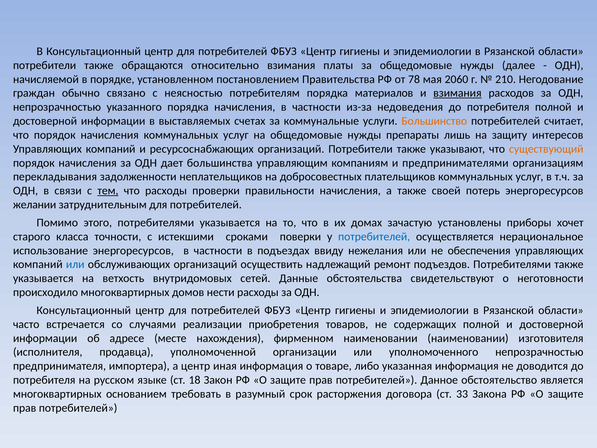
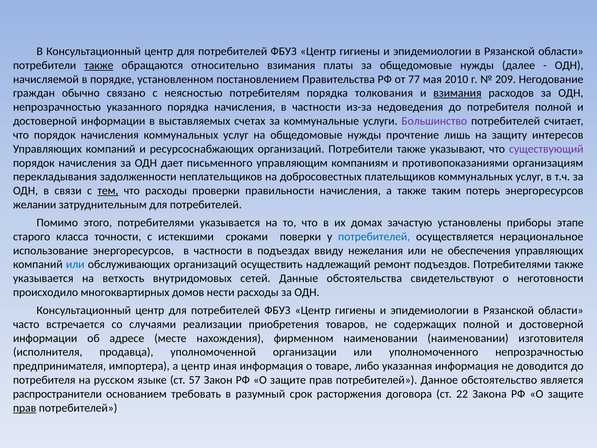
также underline: none -> present (99, 65)
78: 78 -> 77 (414, 79)
2060: 2060 -> 2010 (456, 79)
210: 210 -> 209 (506, 79)
материалов: материалов -> толкования (384, 93)
Большинство colour: orange -> purple (434, 121)
препараты: препараты -> прочтение (413, 135)
существующий colour: orange -> purple (546, 149)
большинства: большинства -> письменного (220, 163)
предпринимателями: предпринимателями -> противопоказаниями (455, 163)
своей: своей -> таким (446, 191)
хочет: хочет -> этапе (570, 223)
18: 18 -> 57 (195, 380)
многоквартирных: многоквартирных -> распространители (57, 394)
33: 33 -> 22 (462, 394)
прав underline: none -> present (25, 408)
